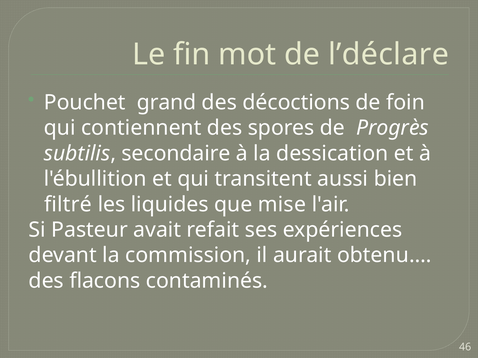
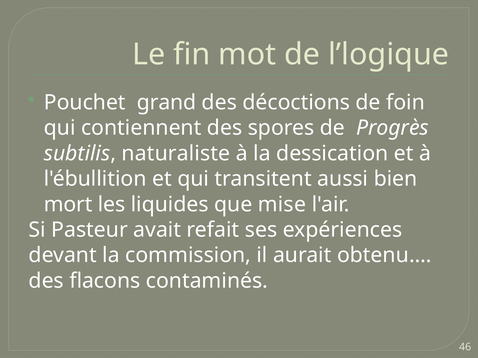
l’déclare: l’déclare -> l’logique (389, 54)
secondaire: secondaire -> naturaliste (176, 154)
filtré: filtré -> mort (68, 205)
